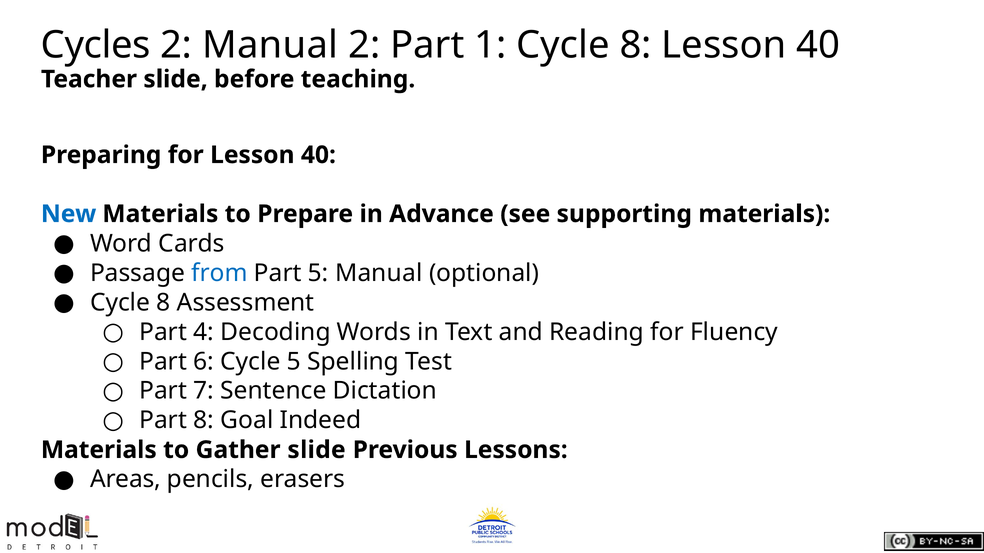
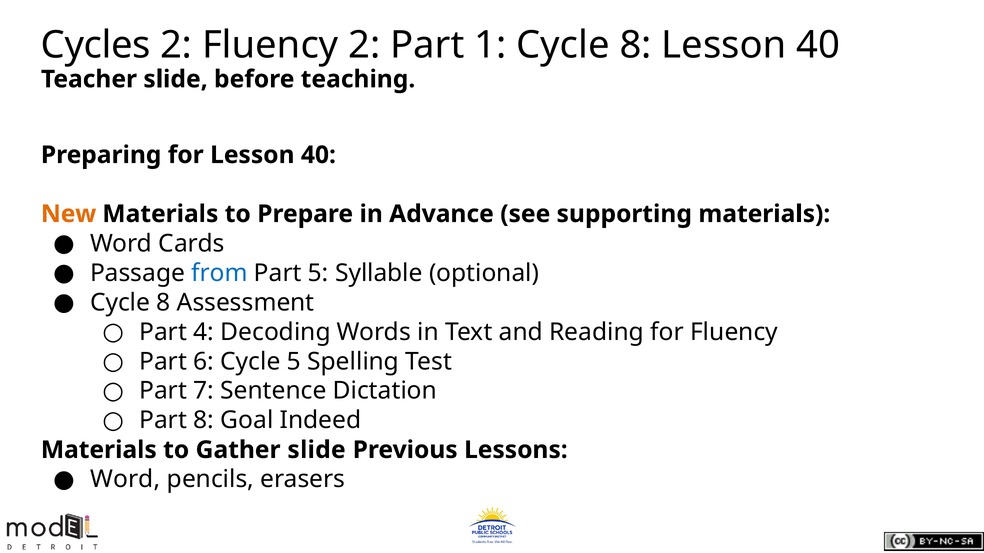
2 Manual: Manual -> Fluency (270, 45)
New colour: blue -> orange (69, 214)
5 Manual: Manual -> Syllable (379, 273)
Areas: Areas -> Word (125, 480)
